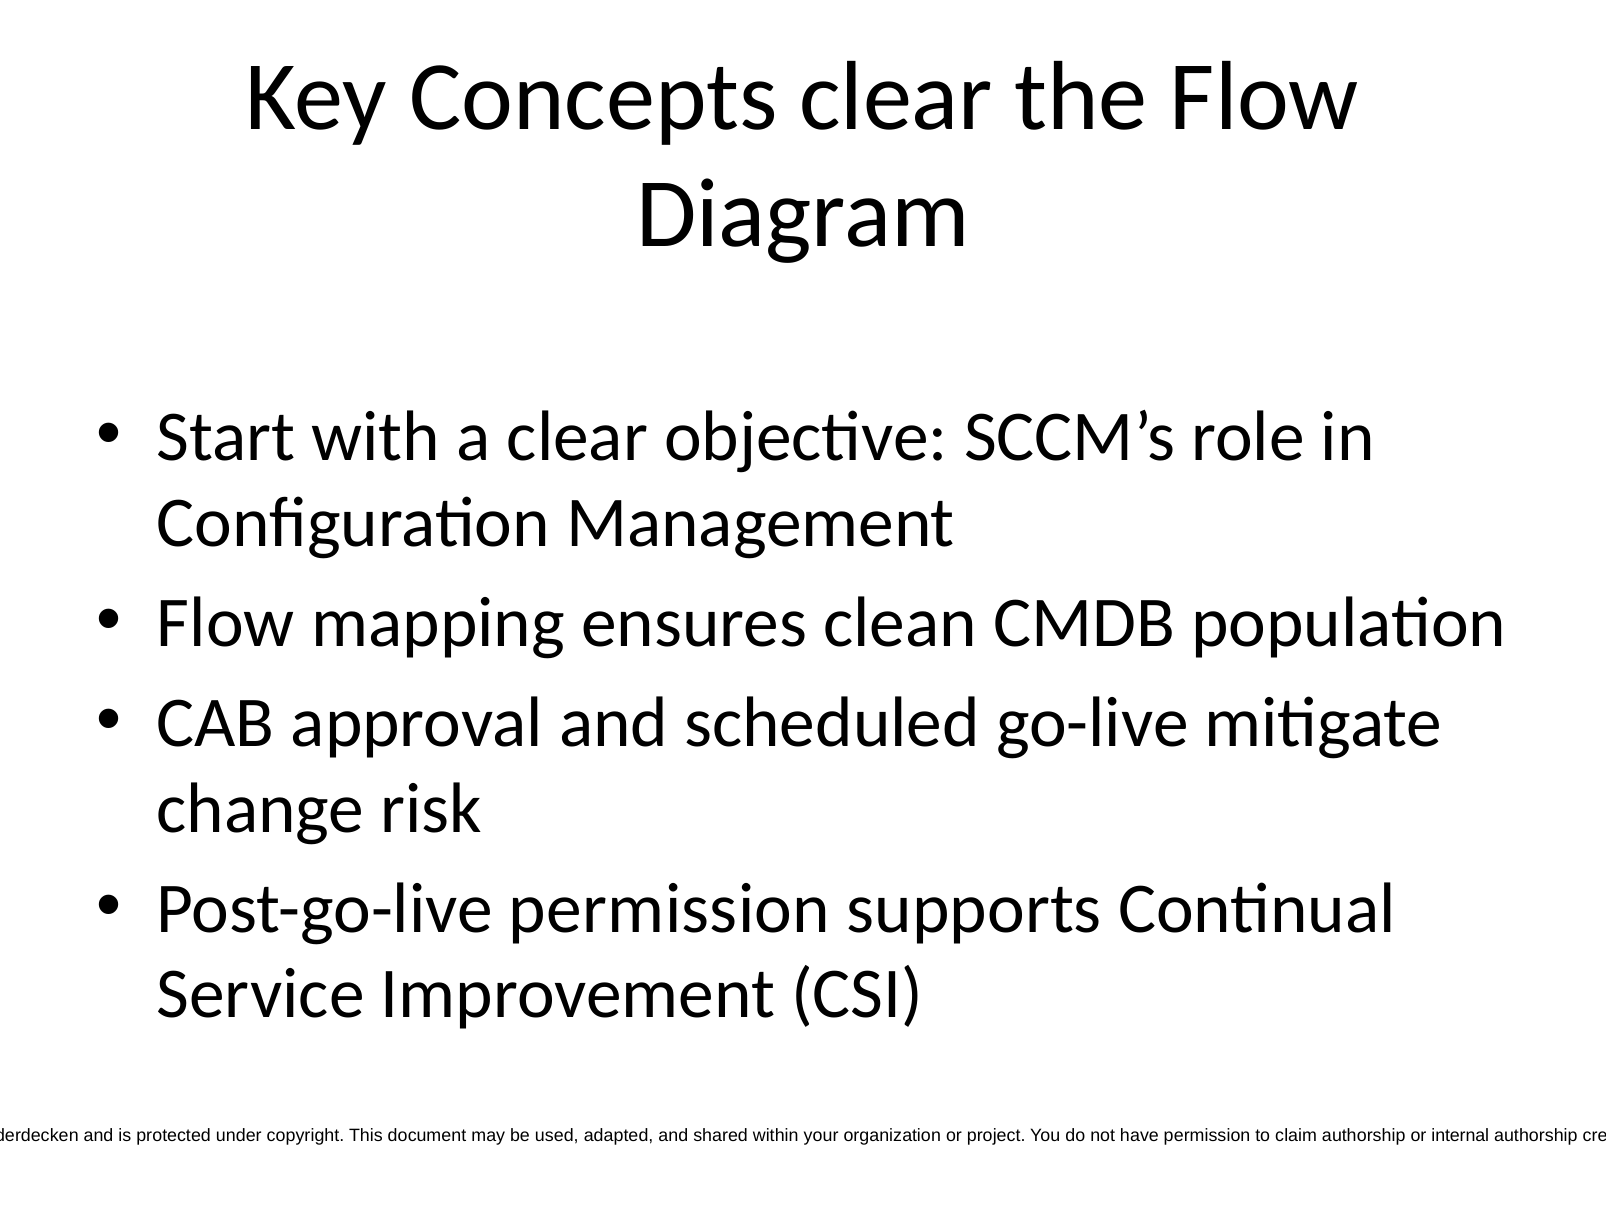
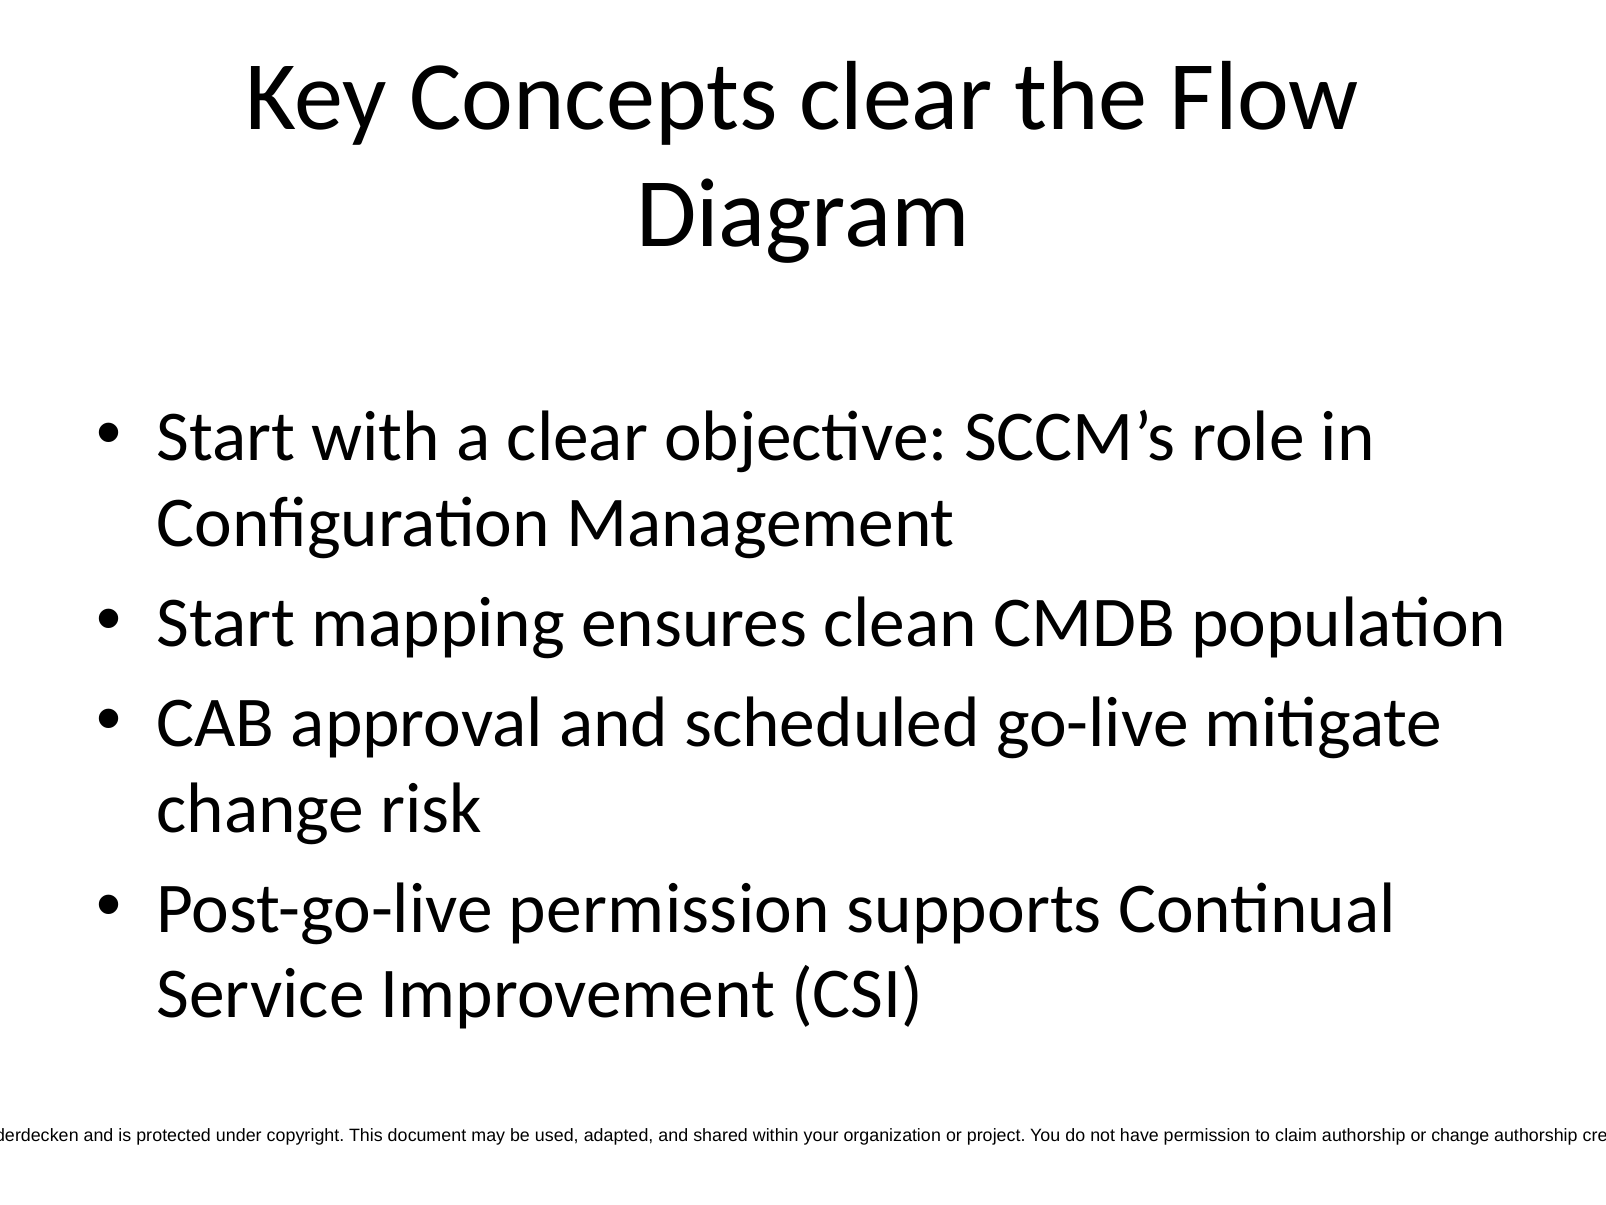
Flow: Flow -> Start (226, 623)
or internal: internal -> change (1460, 1135)
